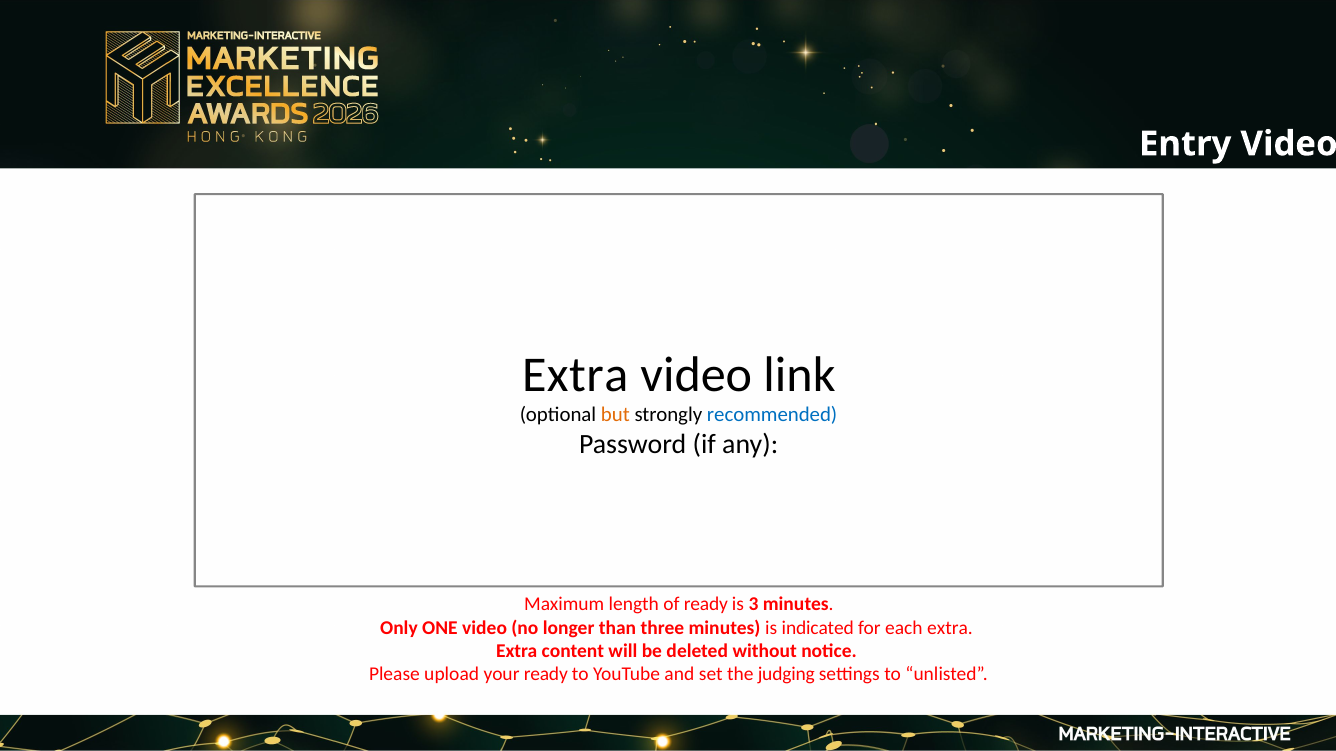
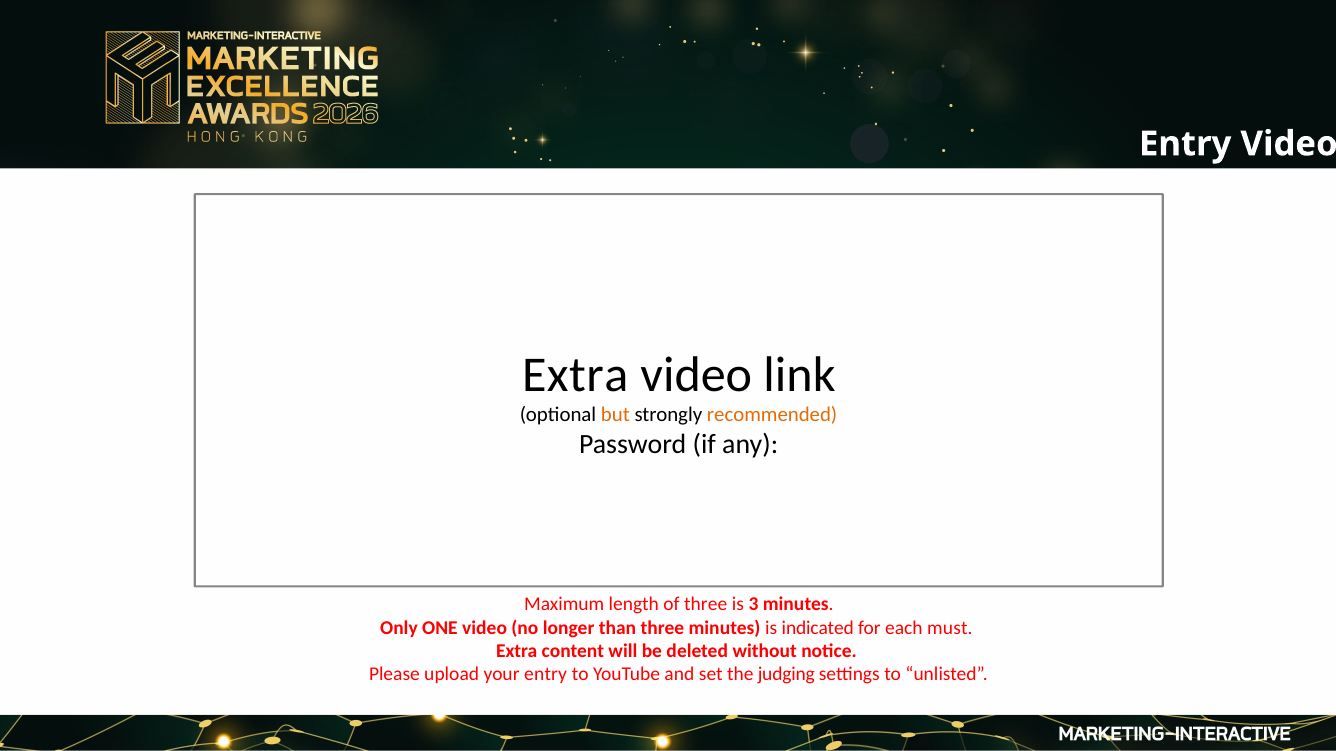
recommended colour: blue -> orange (772, 415)
of ready: ready -> three (706, 605)
each extra: extra -> must (950, 628)
your ready: ready -> entry (546, 675)
